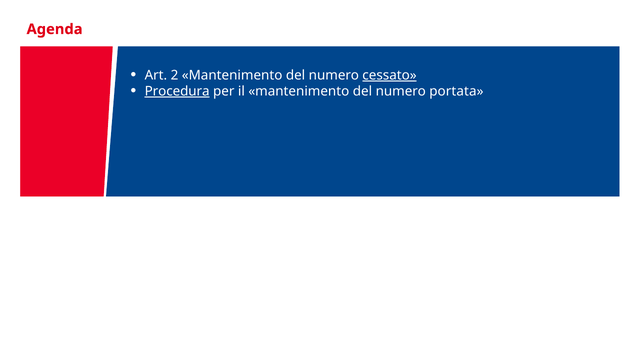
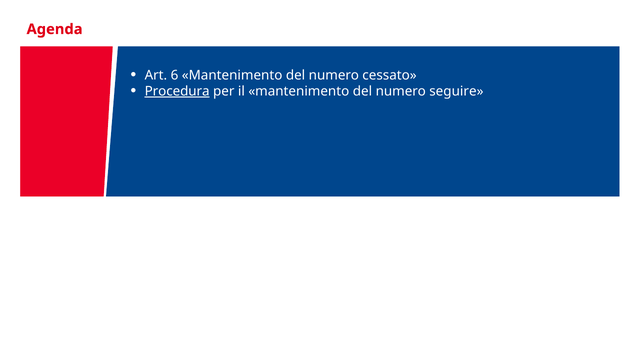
2: 2 -> 6 (175, 75)
cessato underline: present -> none (390, 75)
portata: portata -> seguire (456, 91)
